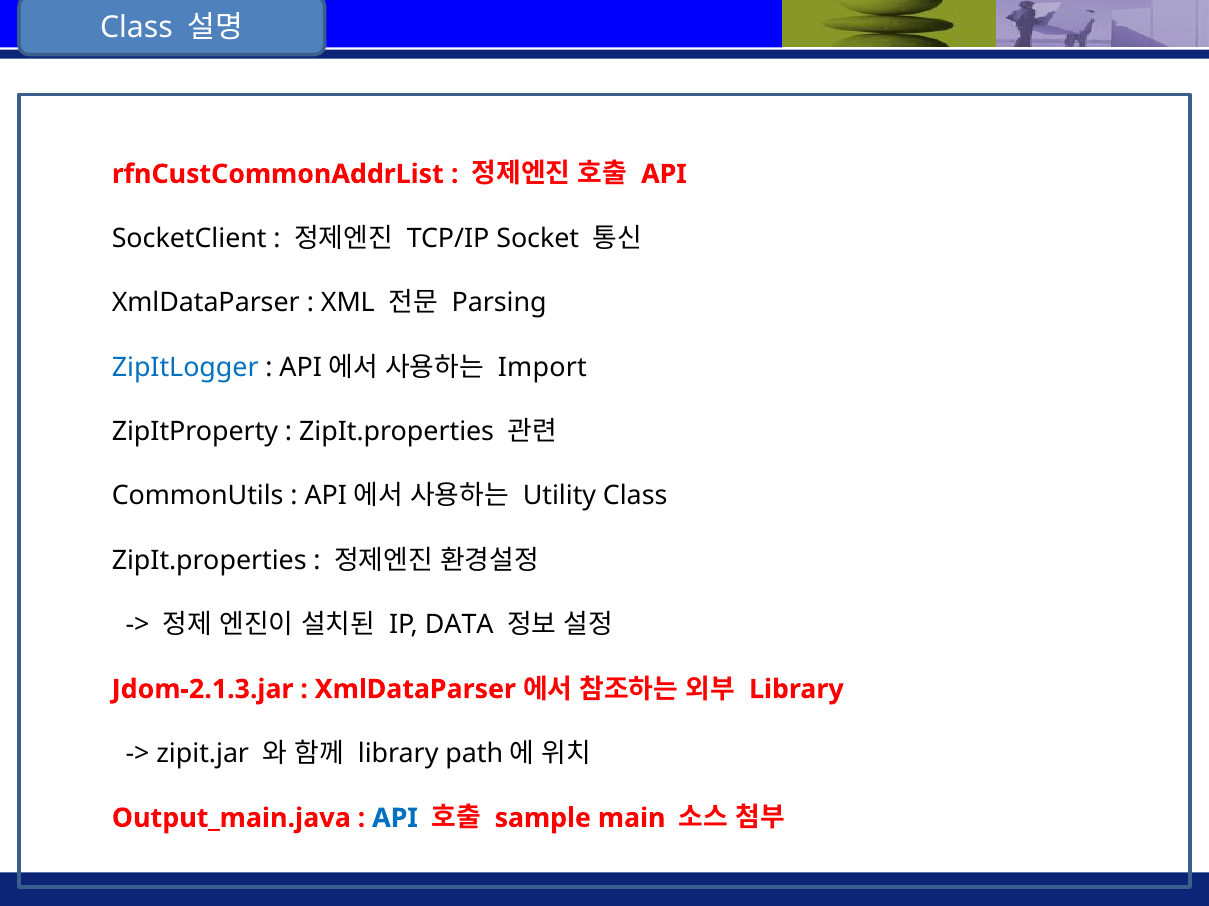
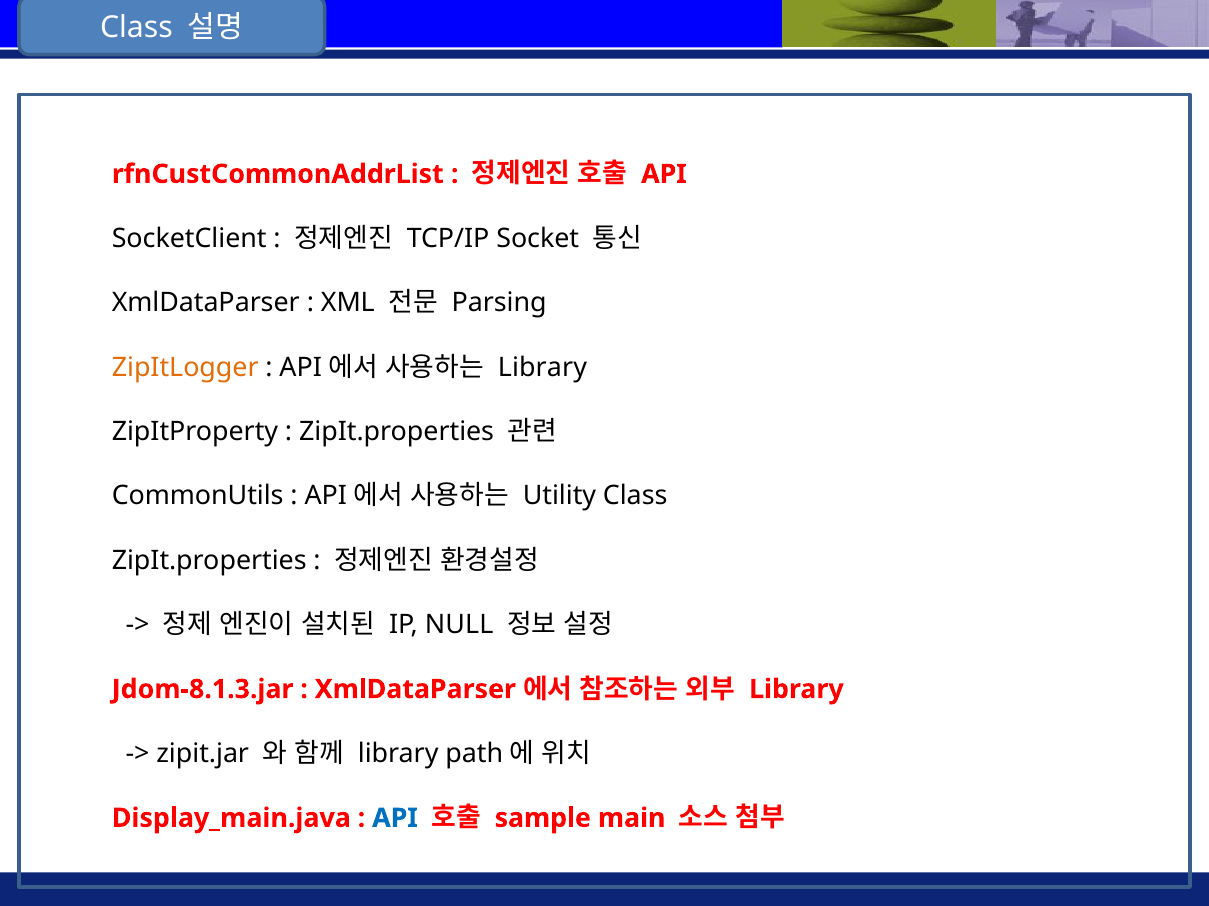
ZipItLogger colour: blue -> orange (185, 368)
Import: Import -> Library (542, 368)
DATA: DATA -> NULL (459, 625)
Jdom-2.1.3.jar: Jdom-2.1.3.jar -> Jdom-8.1.3.jar (203, 690)
Output_main.java: Output_main.java -> Display_main.java (231, 819)
